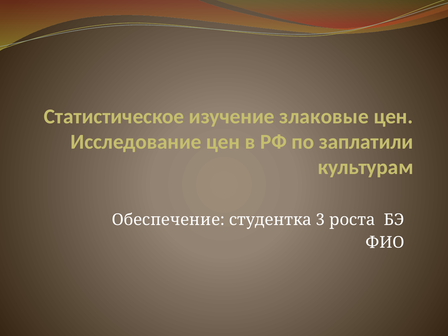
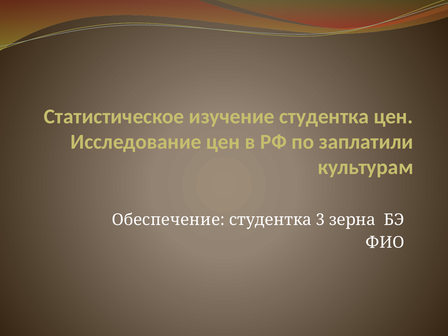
изучение злаковые: злаковые -> студентка (324, 117)
роста: роста -> зерна (352, 220)
